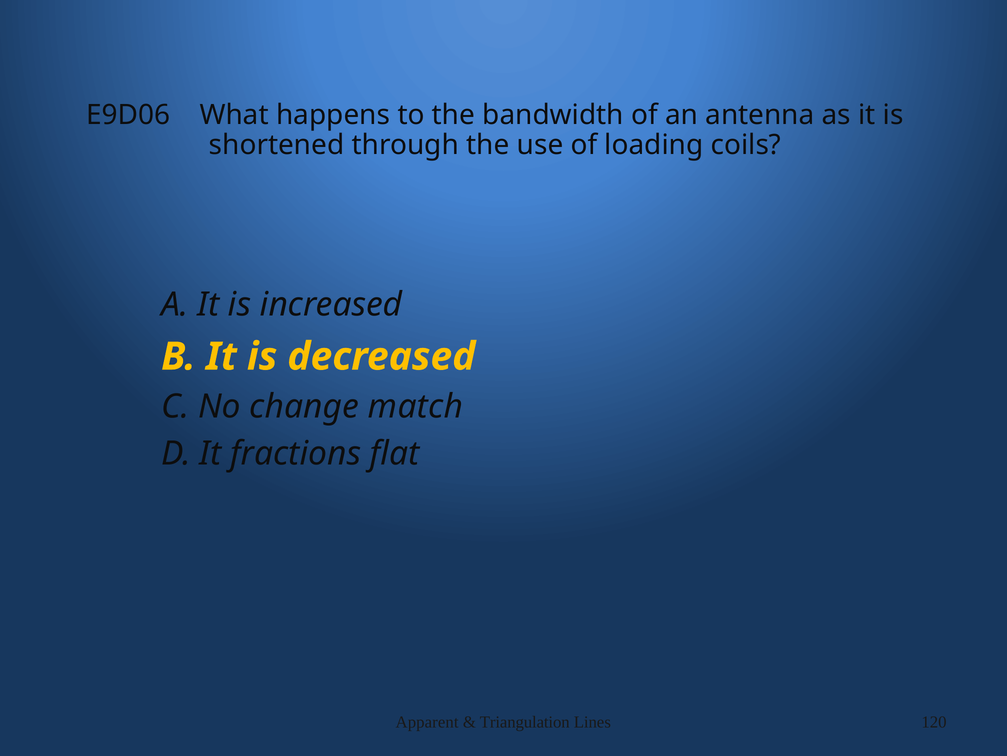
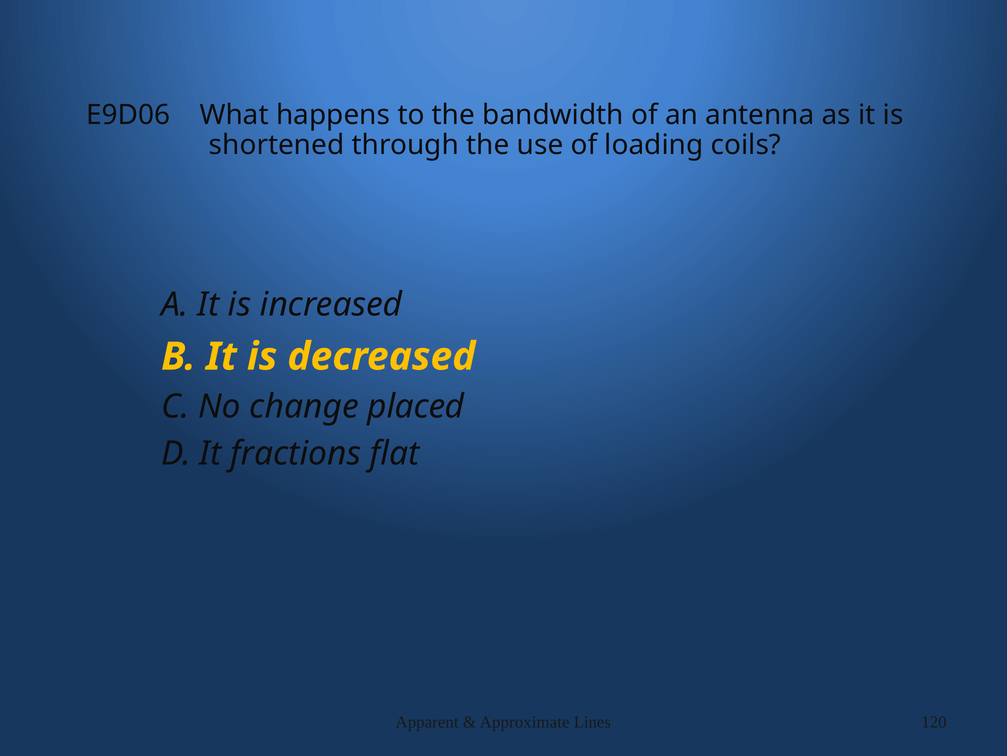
match: match -> placed (416, 406)
Triangulation: Triangulation -> Approximate (525, 721)
